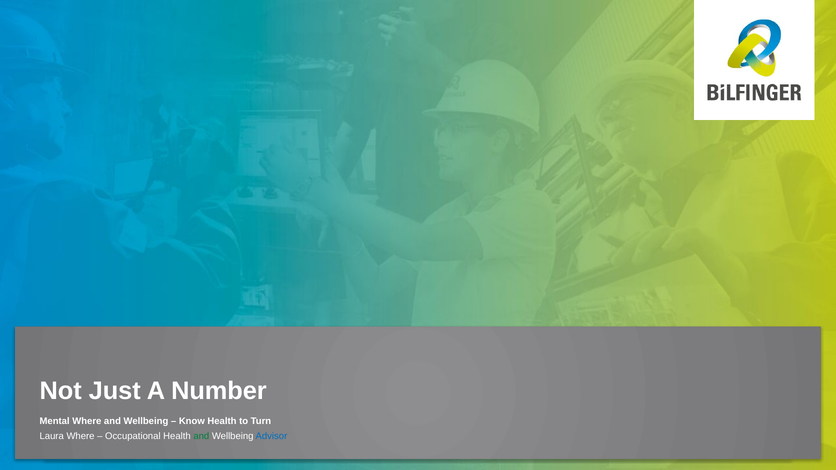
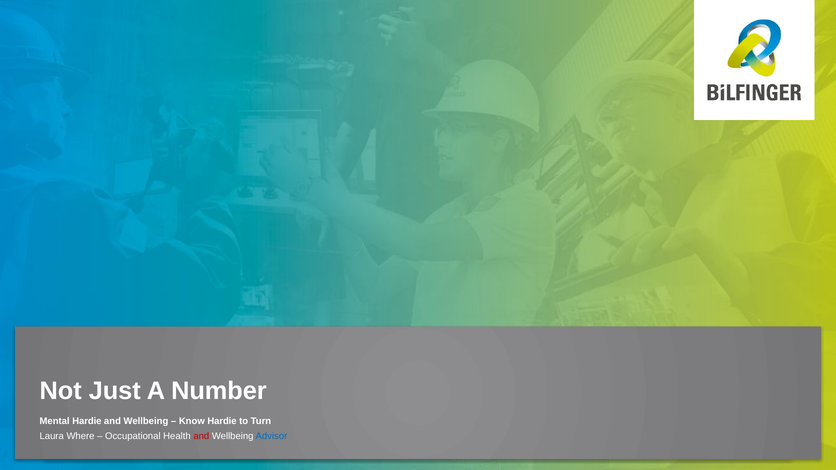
Mental Where: Where -> Hardie (87, 421)
Know Health: Health -> Hardie (222, 421)
and colour: green -> red (201, 436)
